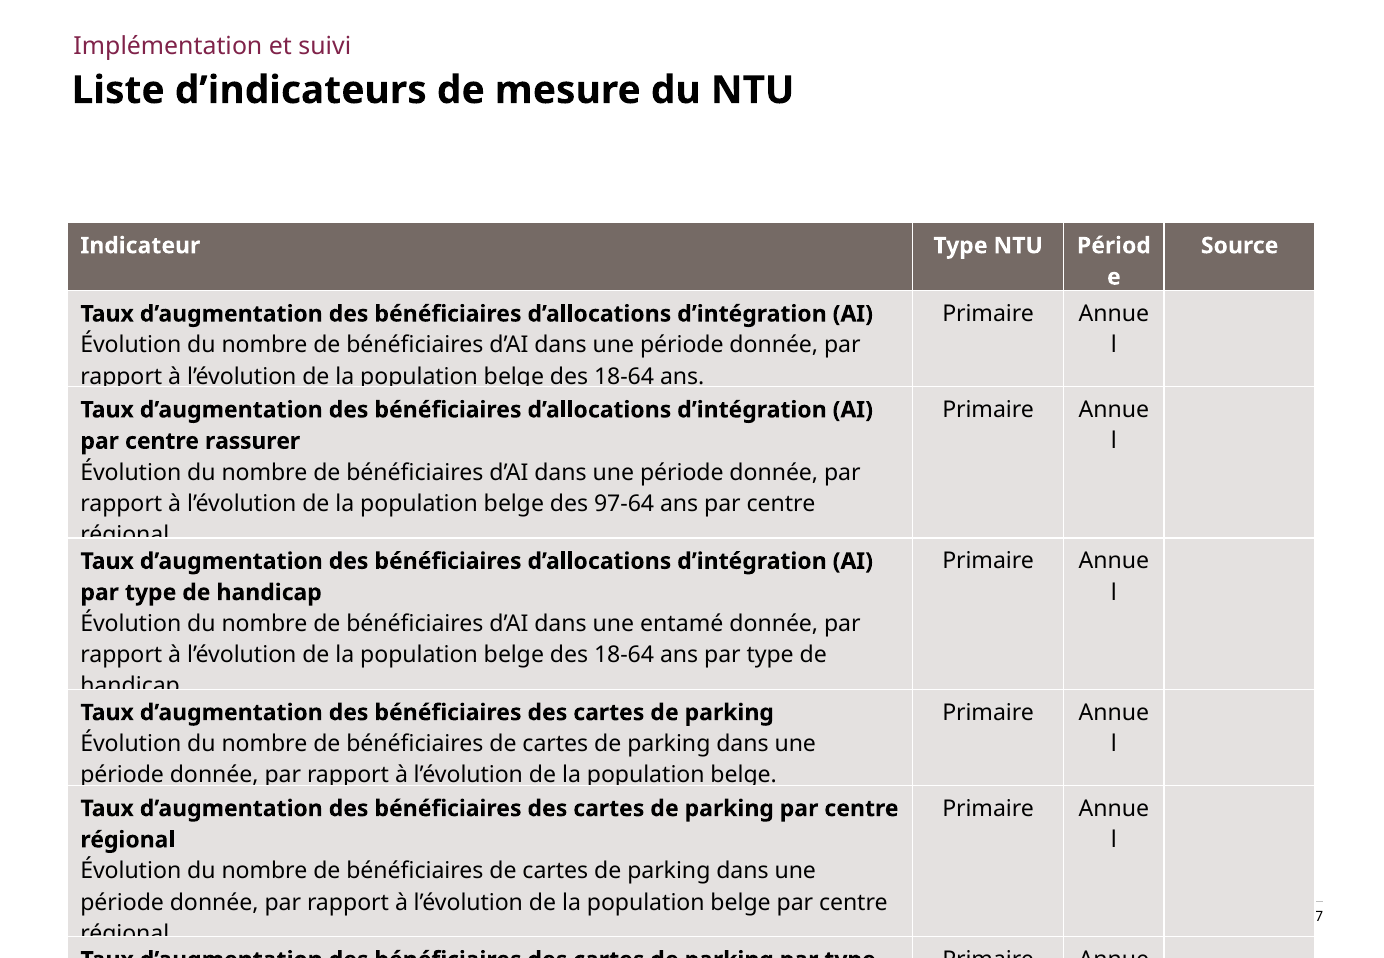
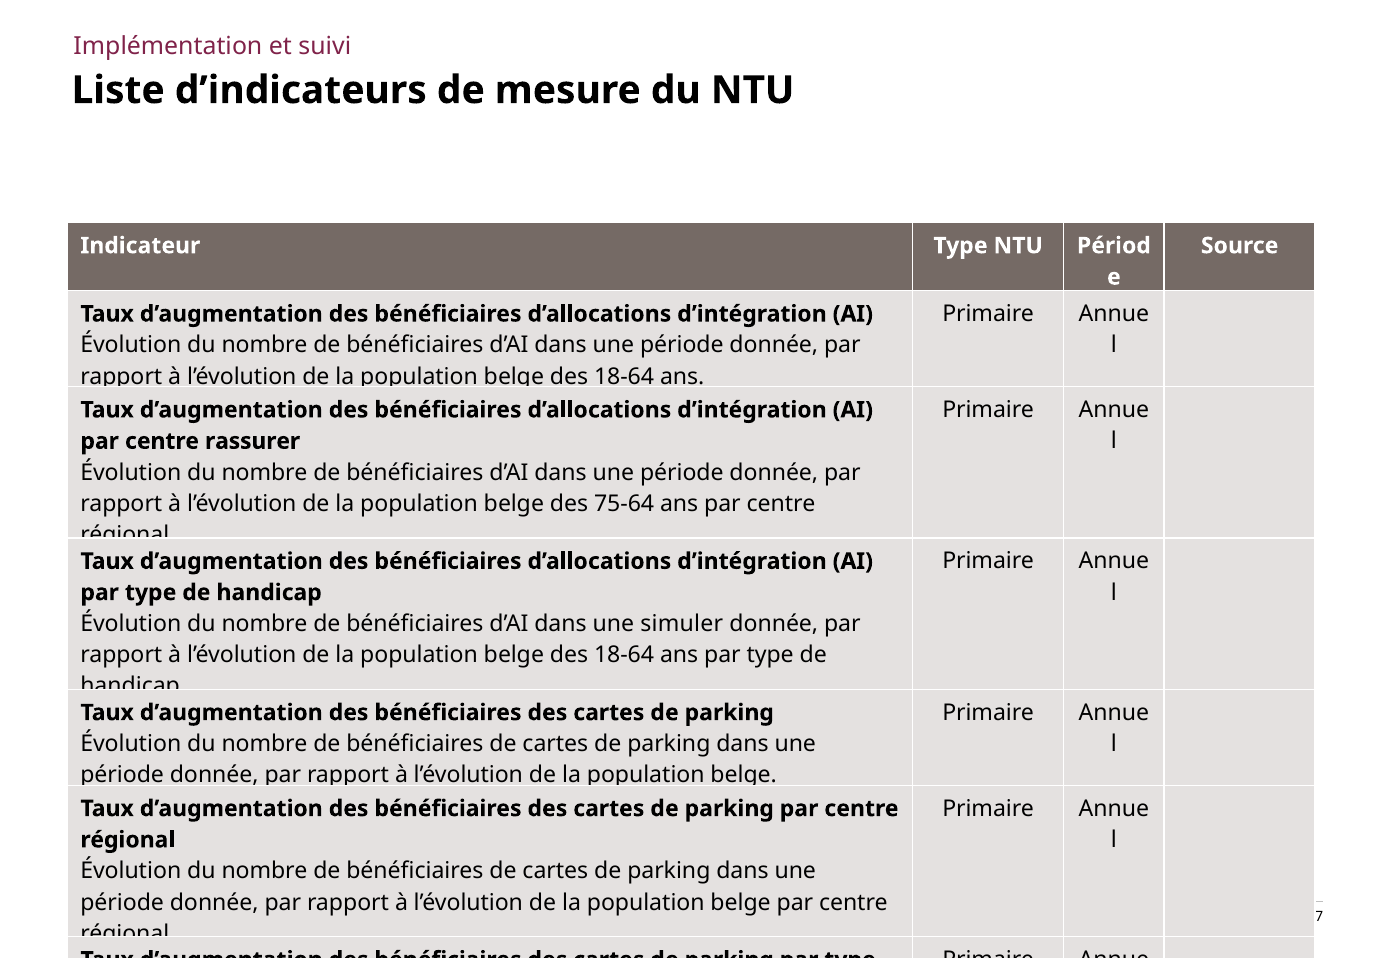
97-64: 97-64 -> 75-64 (624, 504)
entamé: entamé -> simuler (682, 624)
